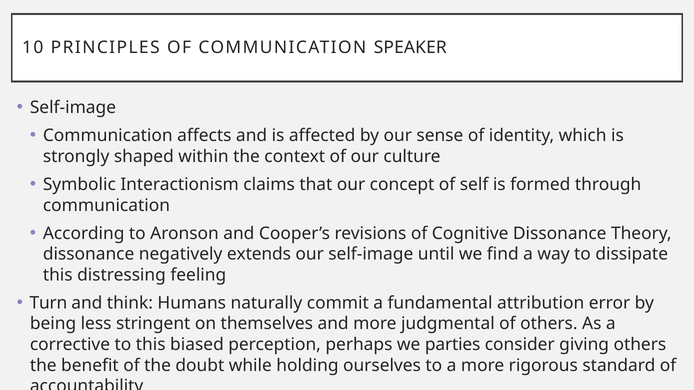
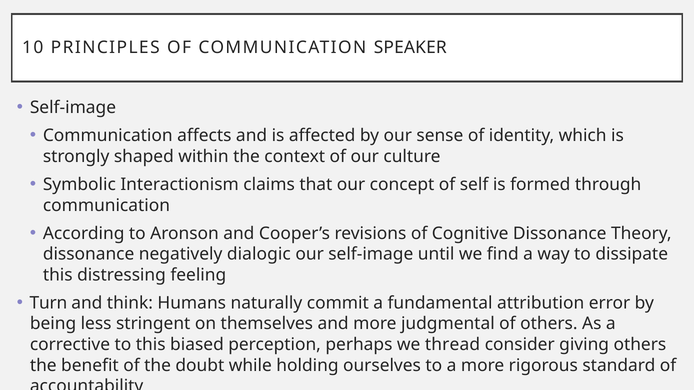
extends: extends -> dialogic (259, 254)
parties: parties -> thread (452, 345)
